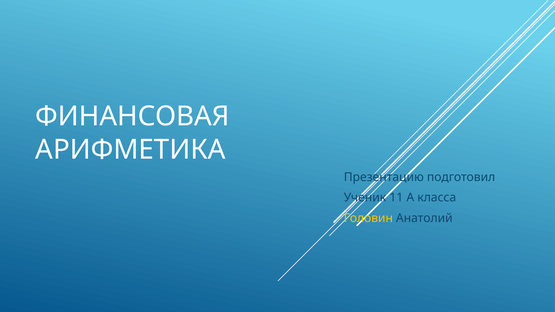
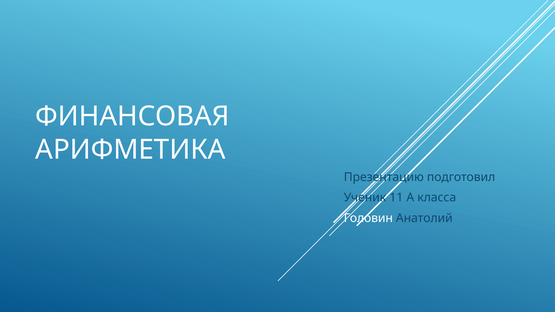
Головин colour: yellow -> white (368, 218)
